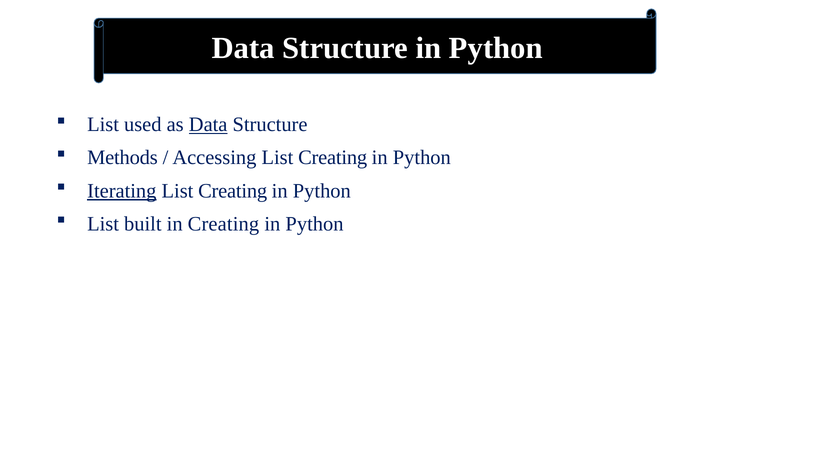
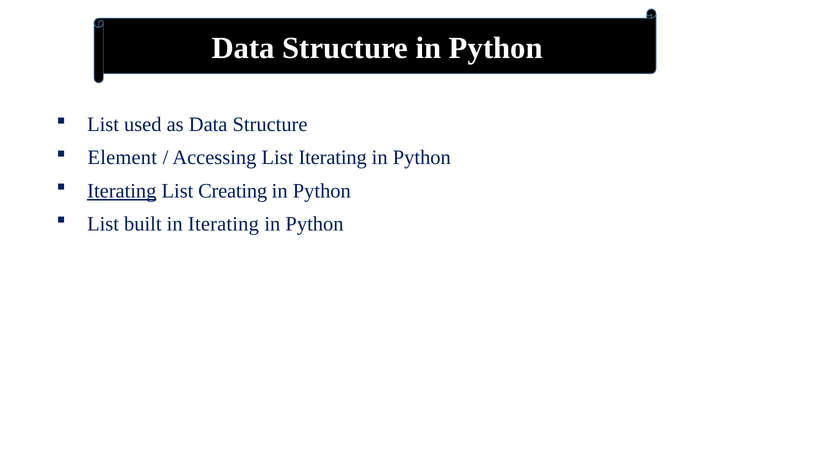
Data underline: present -> none (208, 125)
Methods: Methods -> Element (122, 158)
Accessing List Creating: Creating -> Iterating (333, 158)
in Creating: Creating -> Iterating (223, 224)
